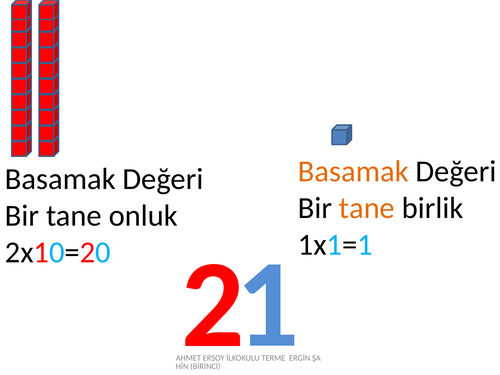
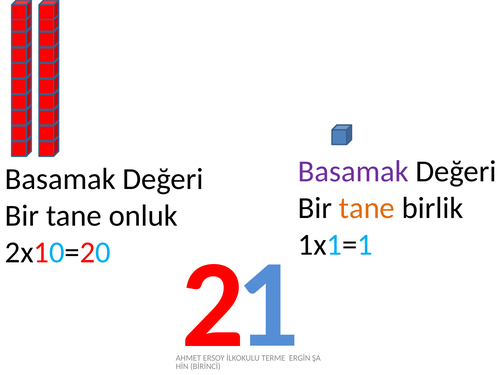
Basamak colour: orange -> purple (353, 171)
